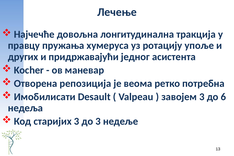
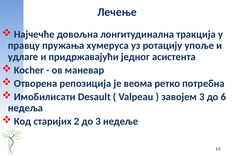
других: других -> удлаге (23, 57)
старијих 3: 3 -> 2 (77, 121)
